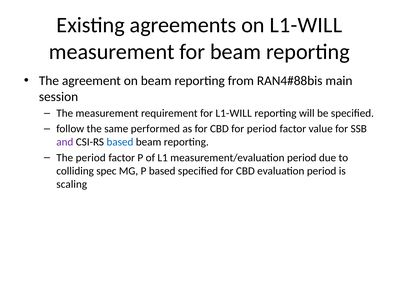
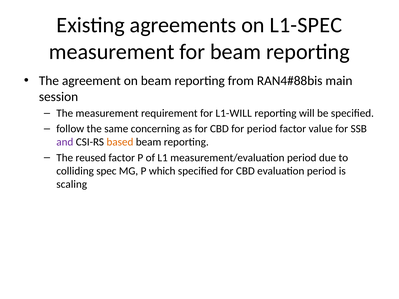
on L1-WILL: L1-WILL -> L1-SPEC (306, 25)
performed: performed -> concerning (155, 129)
based colour: blue -> orange (120, 142)
The period: period -> reused (91, 158)
P based: based -> which (162, 171)
